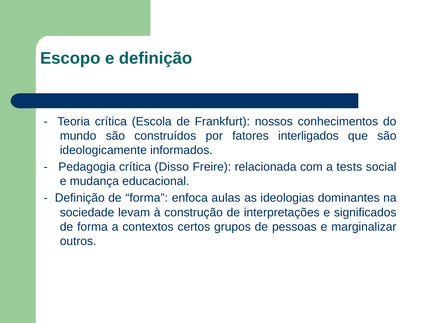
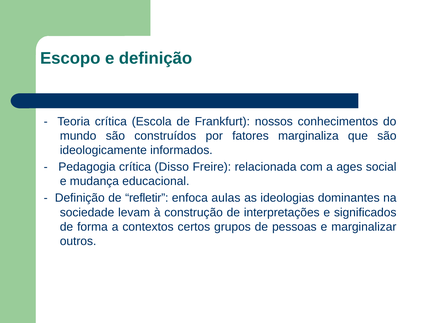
interligados: interligados -> marginaliza (308, 136)
tests: tests -> ages (349, 167)
Definição de forma: forma -> refletir (147, 198)
